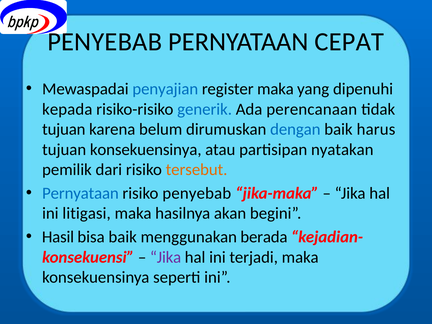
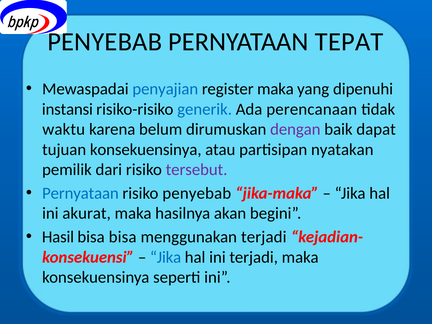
CEPAT: CEPAT -> TEPAT (349, 42)
kepada: kepada -> instansi (67, 109)
tujuan: tujuan -> waktu (64, 129)
dengan colour: blue -> purple (295, 129)
harus: harus -> dapat (376, 129)
tersebut colour: orange -> purple (197, 170)
litigasi: litigasi -> akurat (87, 213)
bisa baik: baik -> bisa (123, 237)
menggunakan berada: berada -> terjadi (264, 237)
Jika colour: purple -> blue (166, 257)
